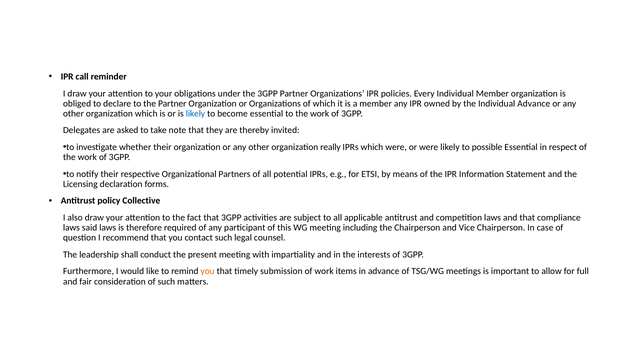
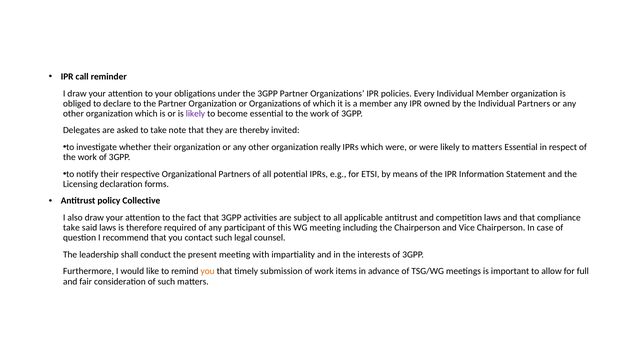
Individual Advance: Advance -> Partners (534, 104)
likely colour: blue -> purple (195, 114)
to possible: possible -> matters (487, 147)
laws: laws -> take (71, 228)
